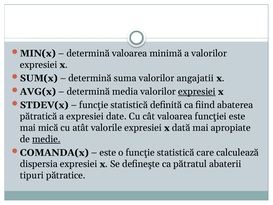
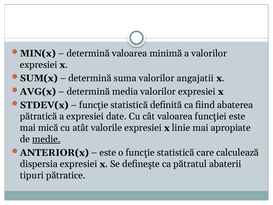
expresiei underline: present -> none (197, 92)
dată: dată -> linie (181, 128)
COMANDA(x: COMANDA(x -> ANTERIOR(x (54, 152)
